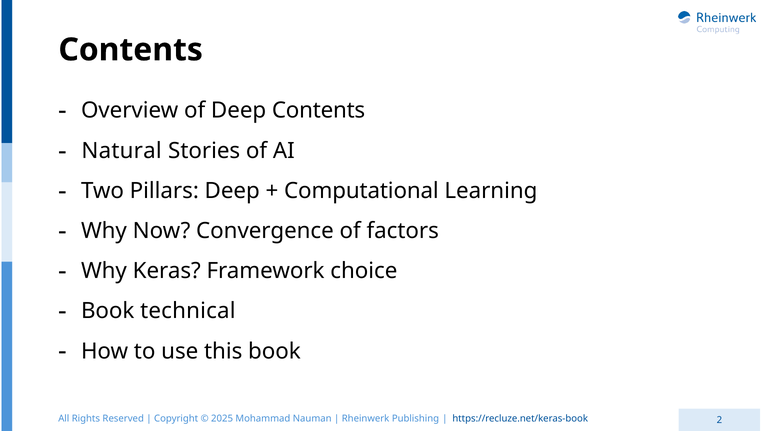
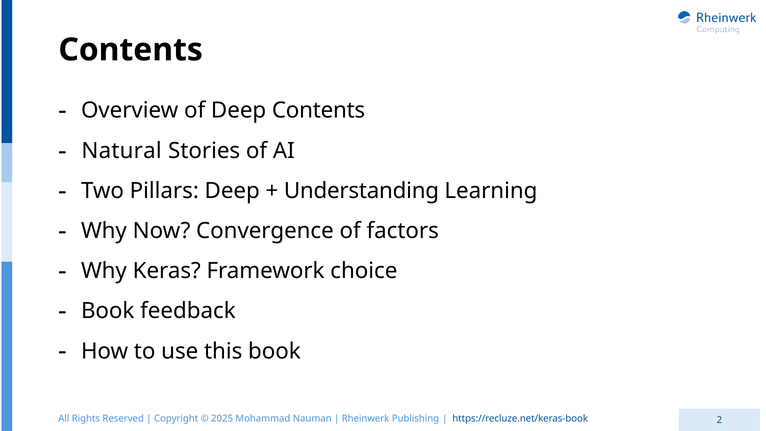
Computational: Computational -> Understanding (361, 191)
technical: technical -> feedback (188, 311)
